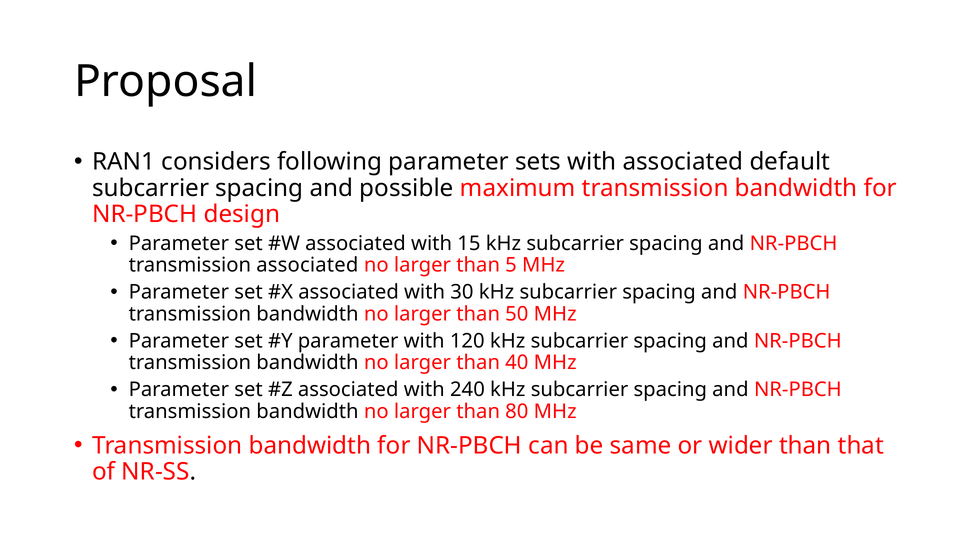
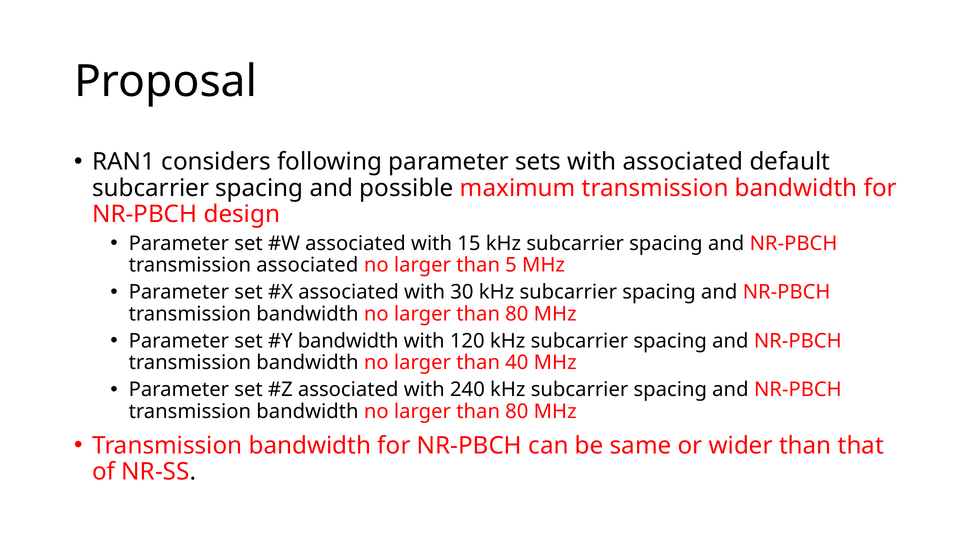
50: 50 -> 80 (517, 314)
parameter: parameter -> bandwidth (348, 341)
